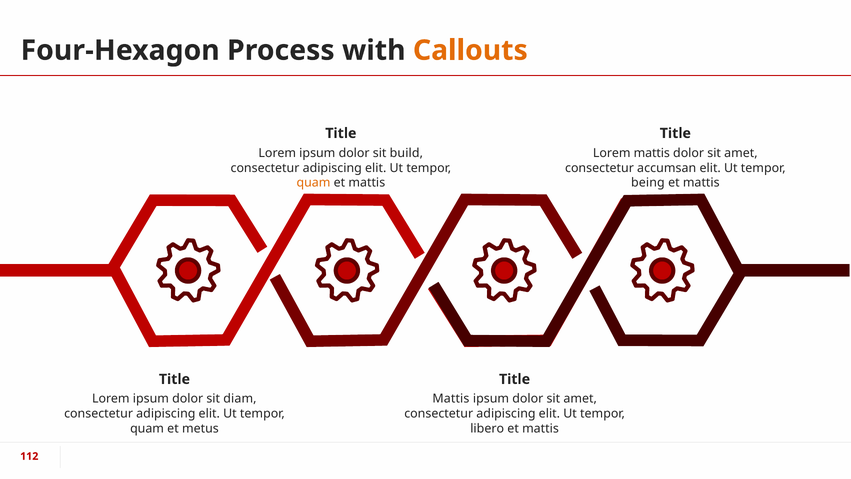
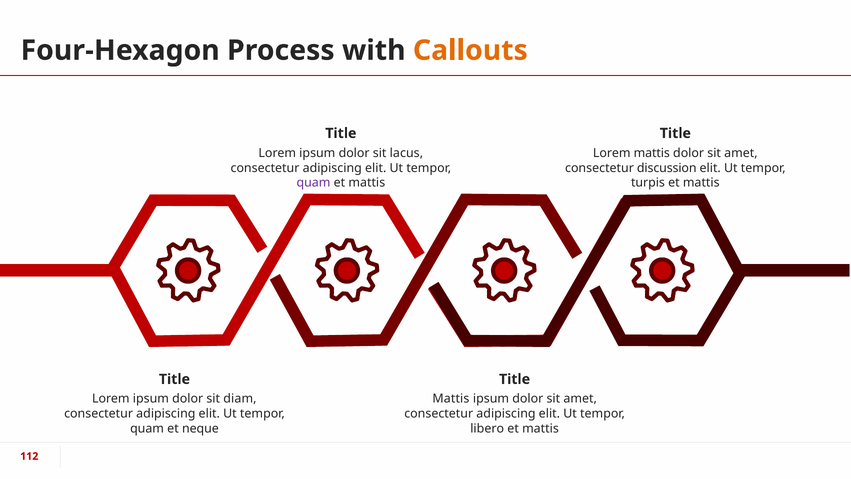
build: build -> lacus (406, 153)
accumsan: accumsan -> discussion (667, 168)
quam colour: orange -> purple (313, 183)
being: being -> turpis (648, 183)
metus: metus -> neque (200, 428)
